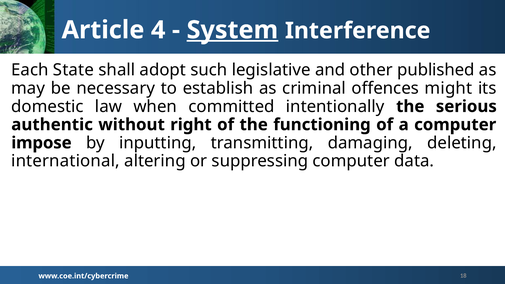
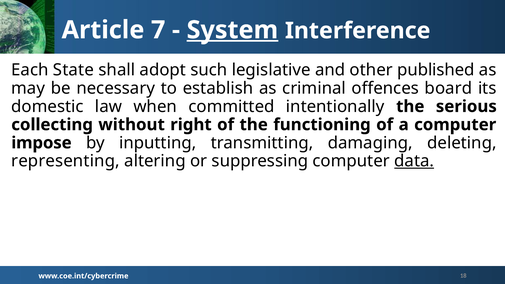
4: 4 -> 7 (158, 30)
might: might -> board (448, 88)
authentic: authentic -> collecting (52, 125)
international: international -> representing (66, 161)
data underline: none -> present (414, 161)
